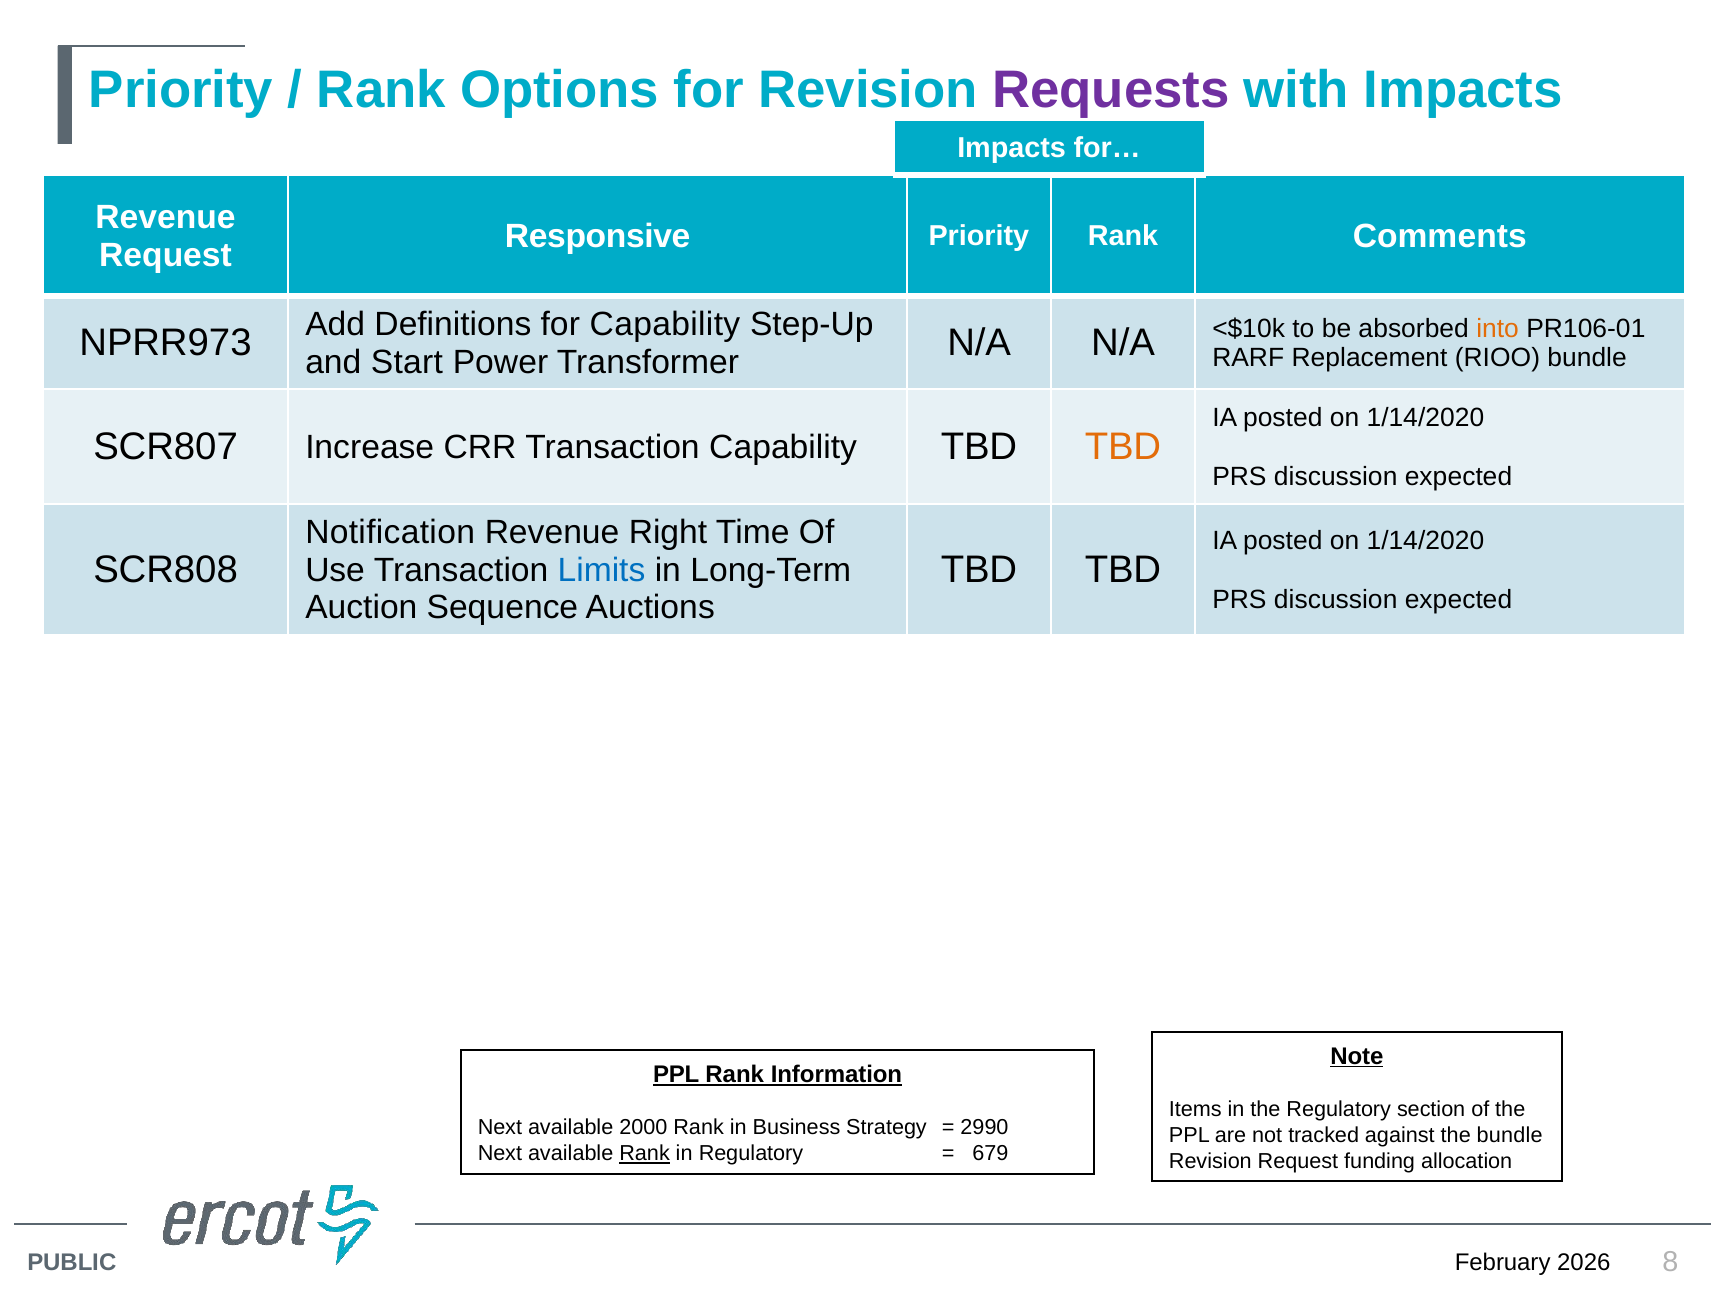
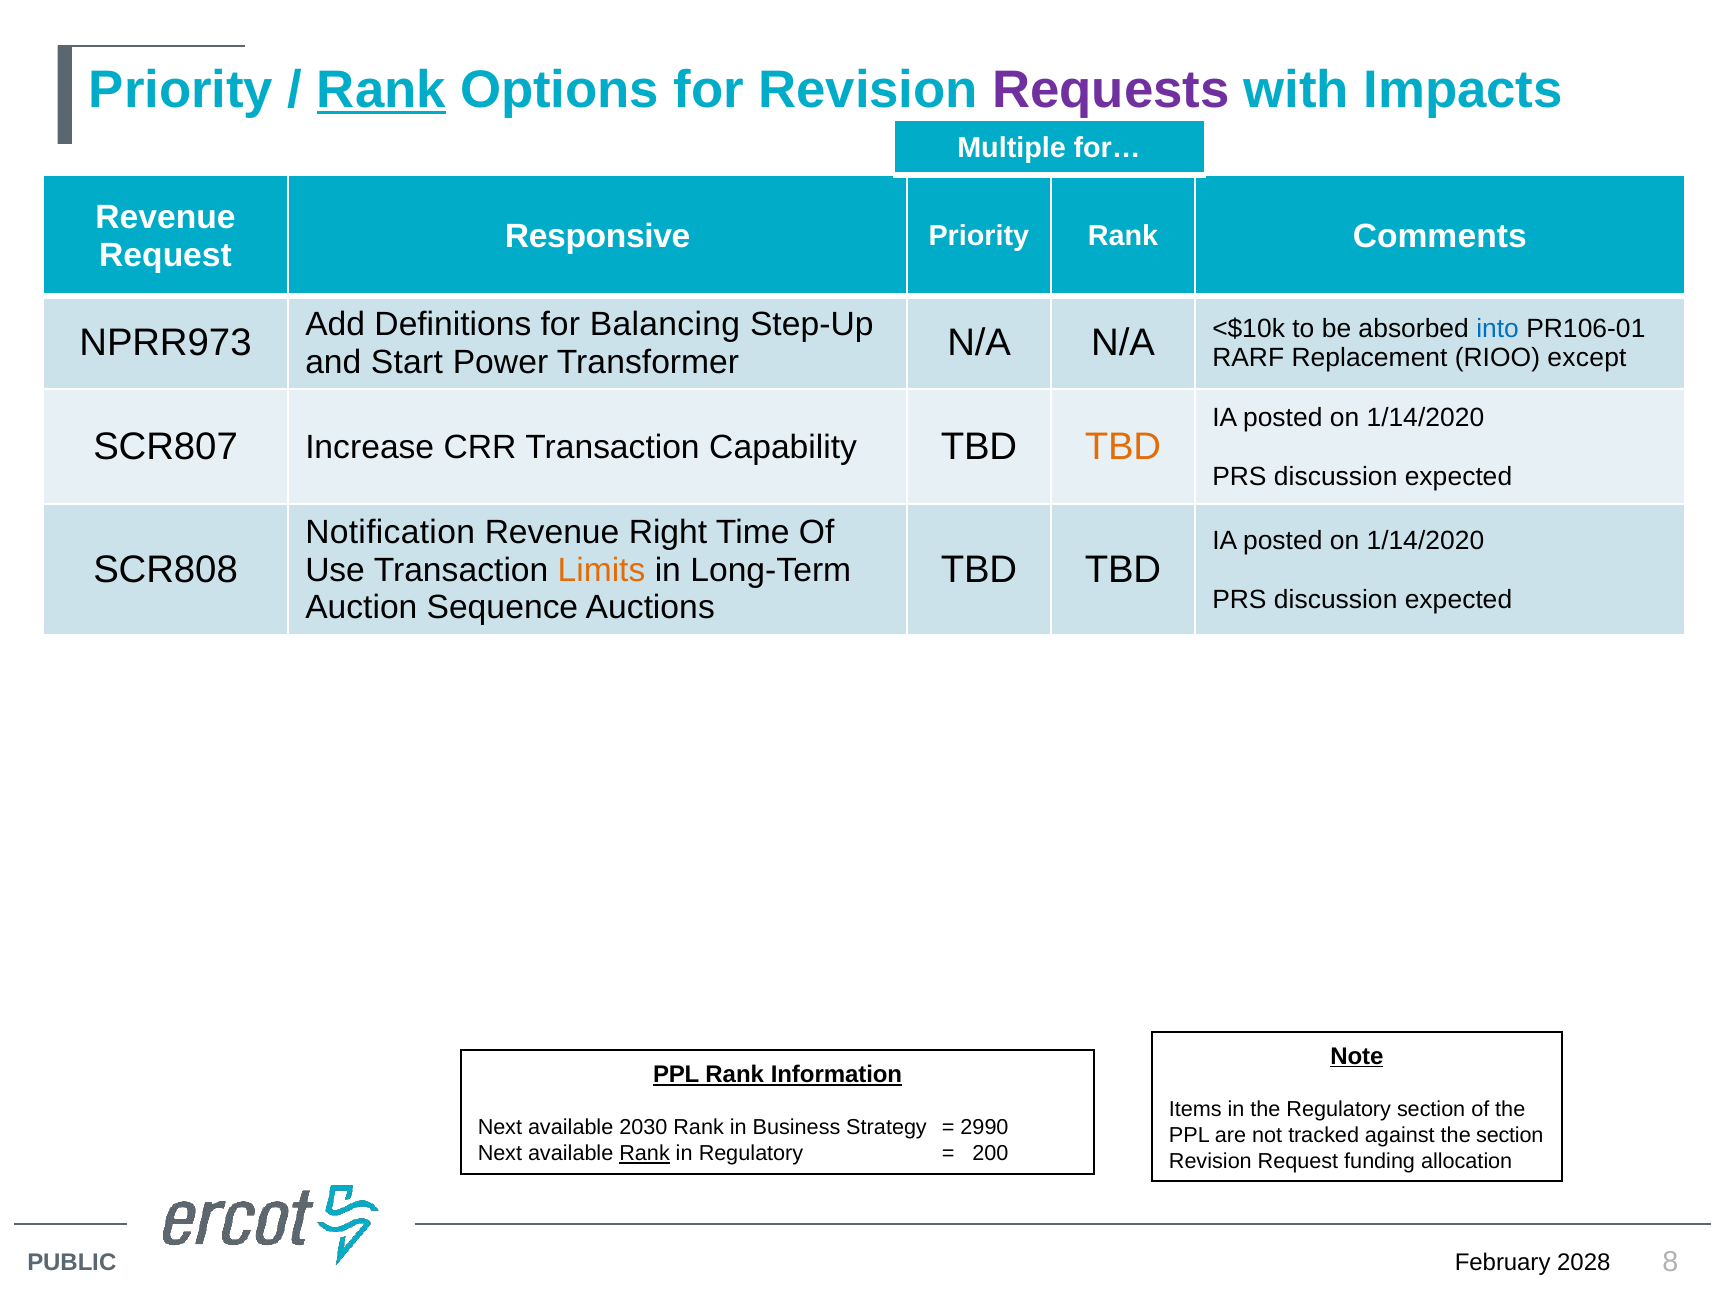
Rank underline: none -> present (381, 90)
Impacts: Impacts -> Multiple (1012, 148)
for Capability: Capability -> Balancing (665, 324)
RIOO bundle: bundle -> except (1587, 358)
into colour: orange -> blue (1498, 328)
Limits colour: blue -> orange (601, 570)
2000: 2000 -> 2030 (643, 1128)
the bundle: bundle -> section (1510, 1135)
679: 679 -> 200 (990, 1154)
2026: 2026 -> 2028 (1584, 1263)
